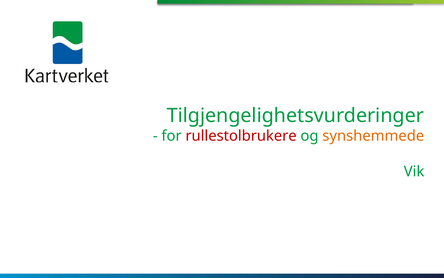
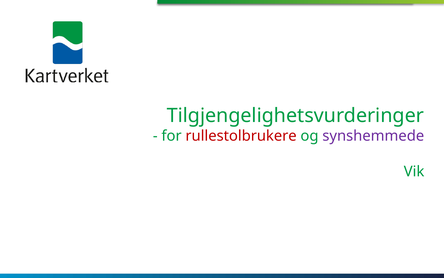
synshemmede colour: orange -> purple (373, 136)
